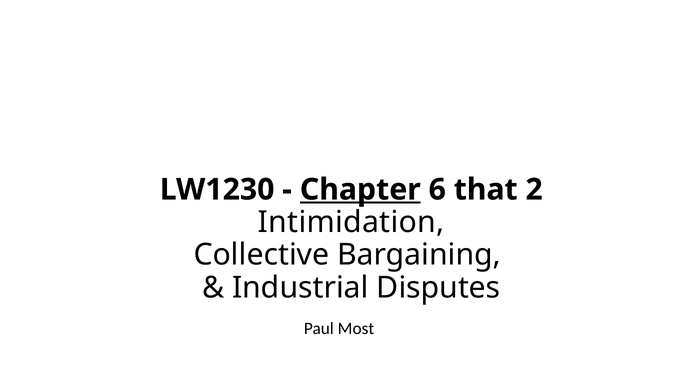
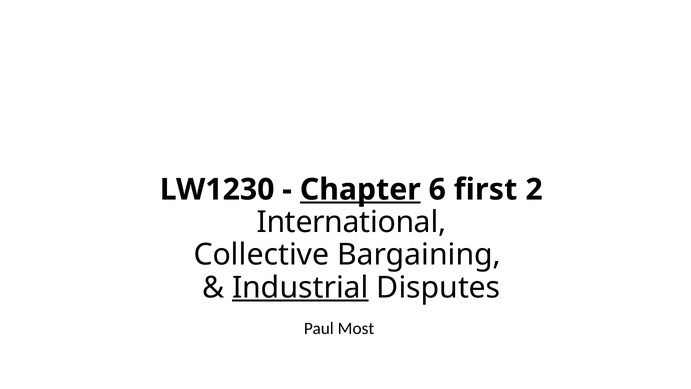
that: that -> first (486, 189)
Intimidation: Intimidation -> International (351, 222)
Industrial underline: none -> present (300, 287)
